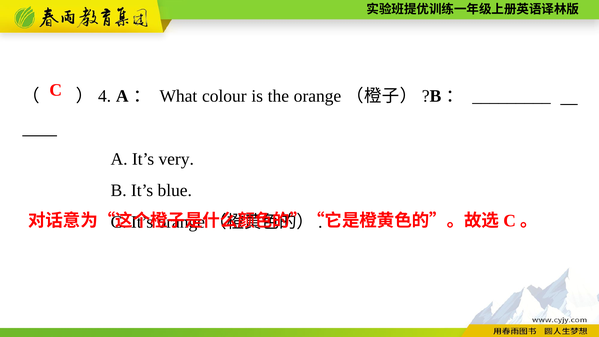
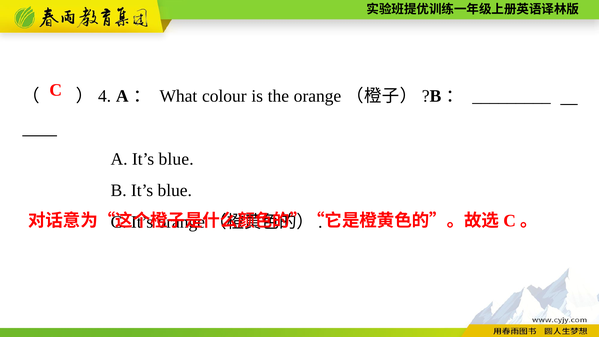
A It’s very: very -> blue (176, 159)
